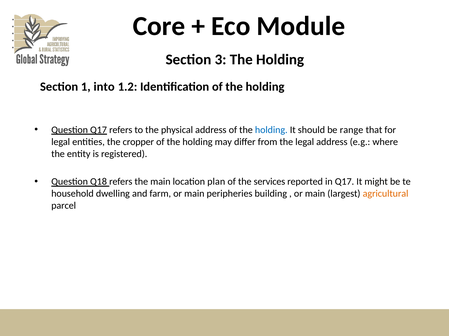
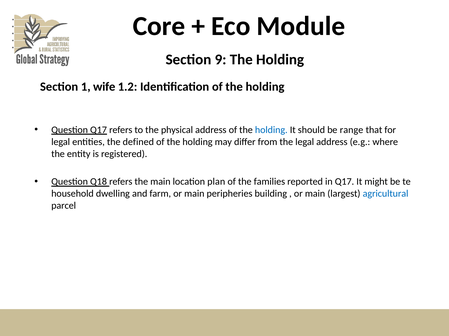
3: 3 -> 9 (221, 60)
into: into -> wife (104, 87)
cropper: cropper -> defined (138, 142)
services: services -> families (269, 182)
agricultural colour: orange -> blue (386, 194)
